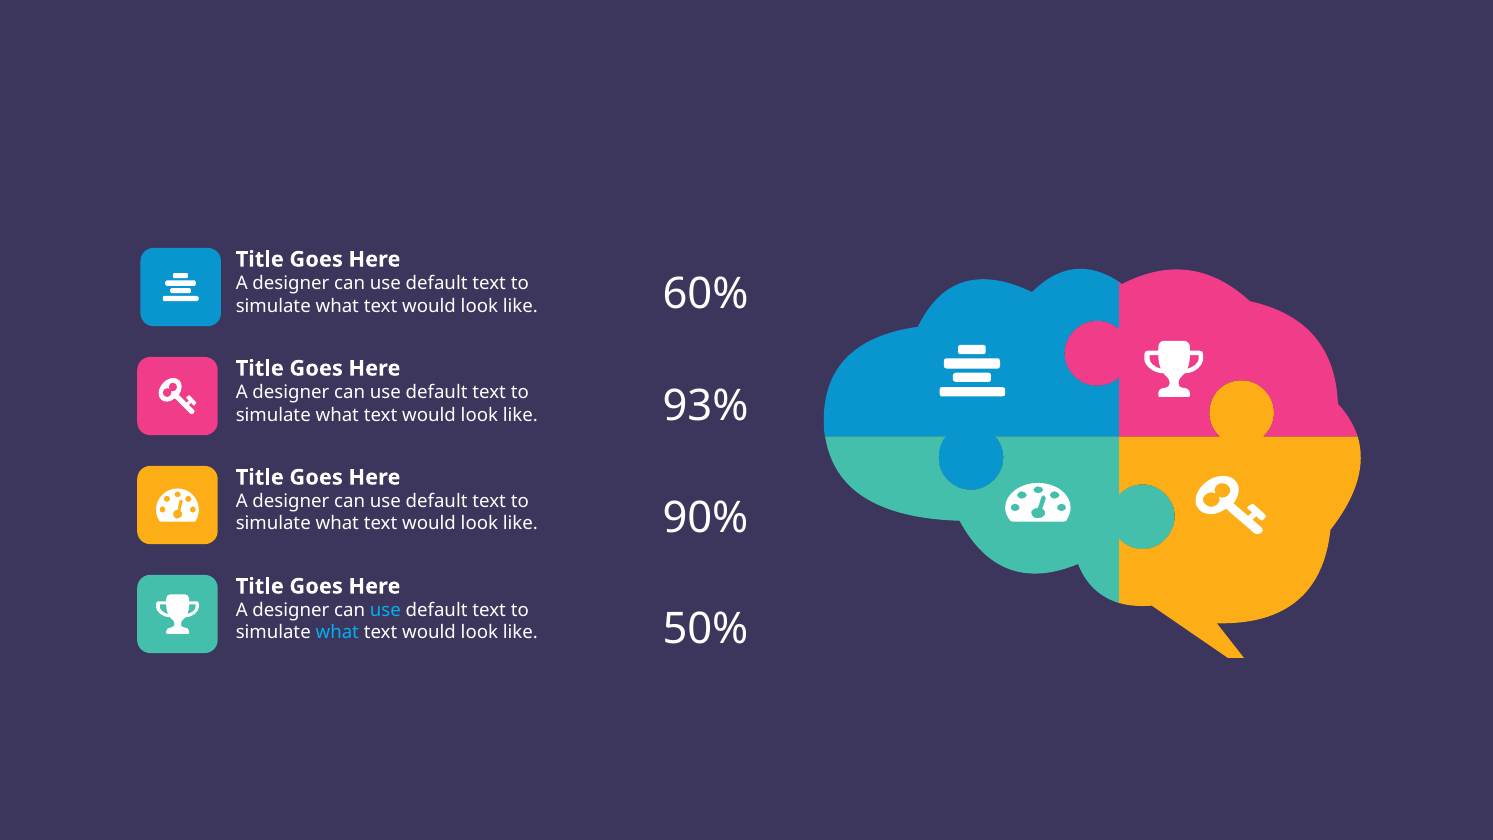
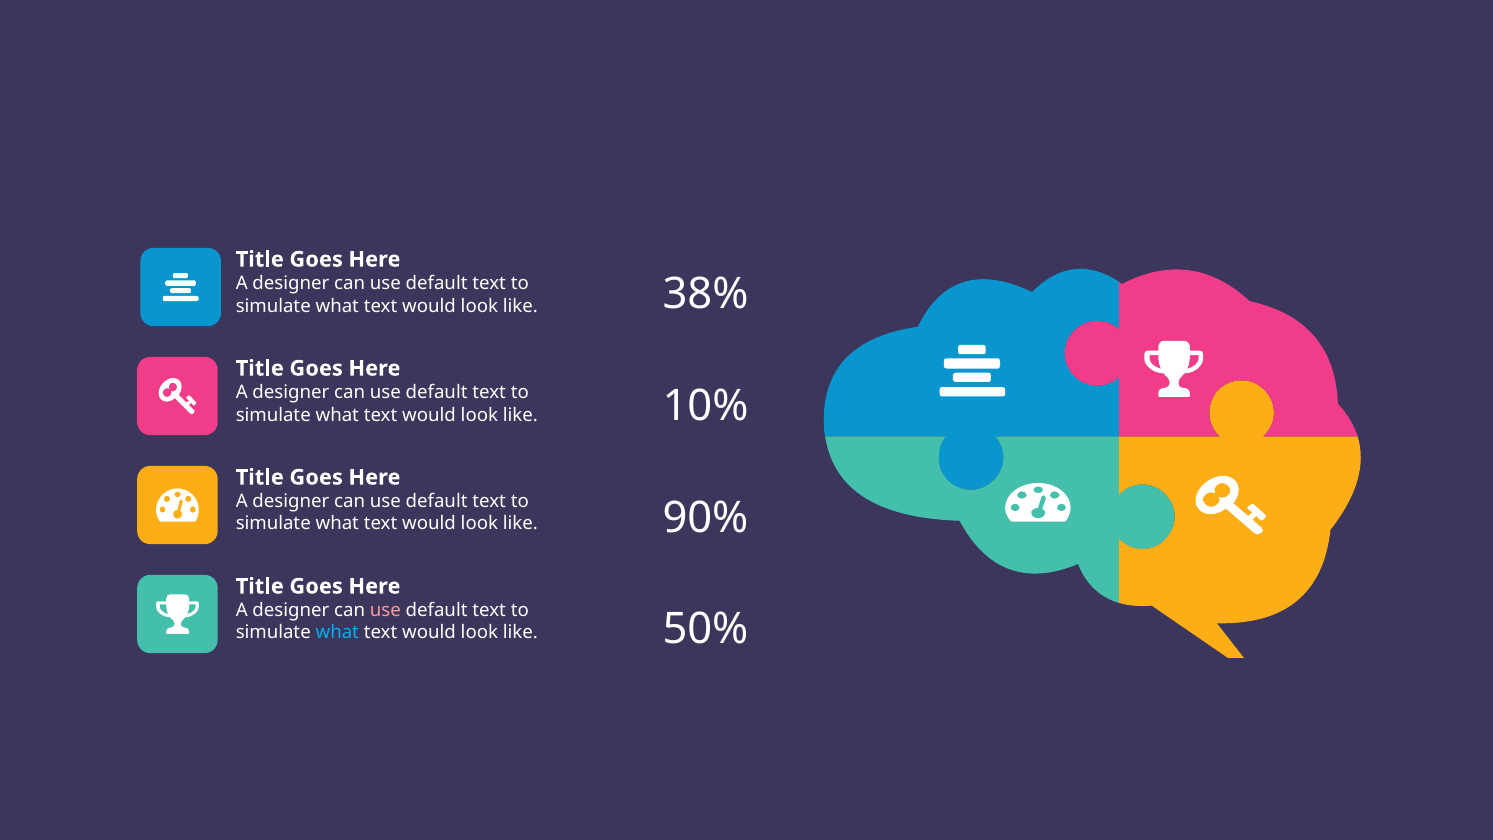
60%: 60% -> 38% (706, 294)
93%: 93% -> 10% (706, 406)
use colour: light blue -> pink (385, 610)
